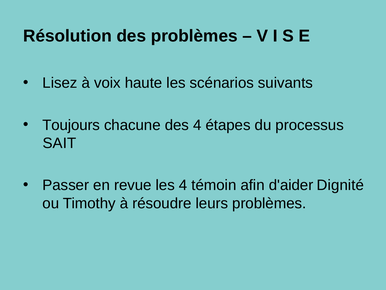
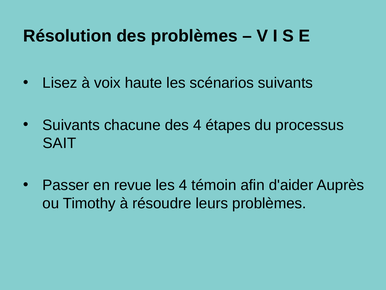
Toujours: Toujours -> Suivants (71, 125)
Dignité: Dignité -> Auprès (340, 185)
